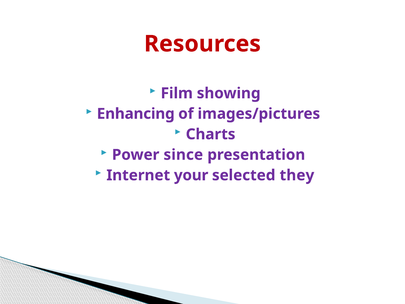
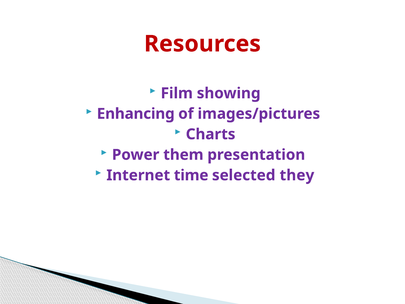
since: since -> them (183, 155)
your: your -> time (191, 175)
